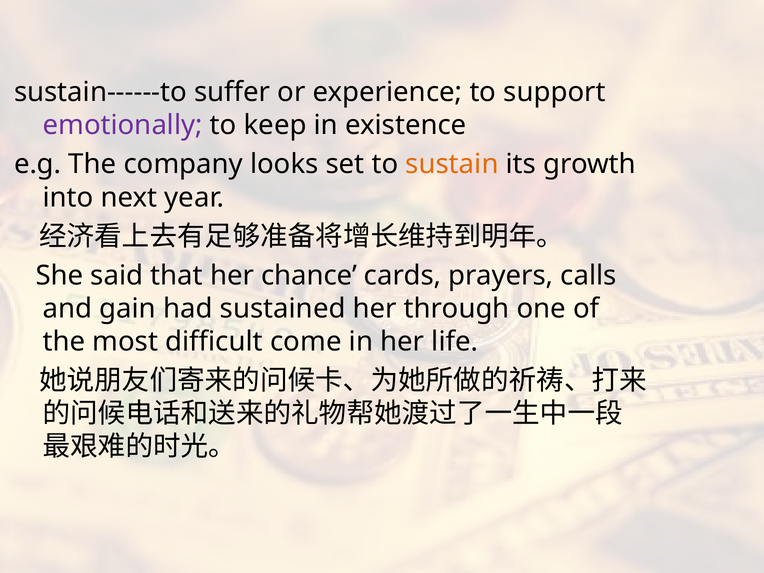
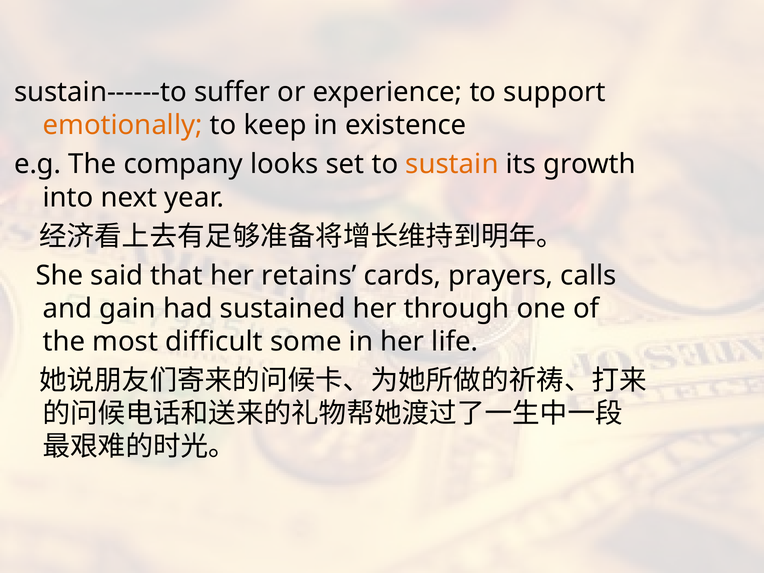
emotionally colour: purple -> orange (123, 125)
chance: chance -> retains (309, 276)
come: come -> some (306, 342)
